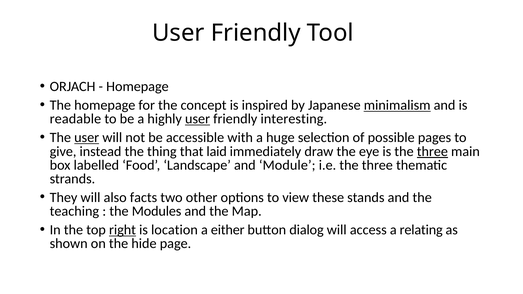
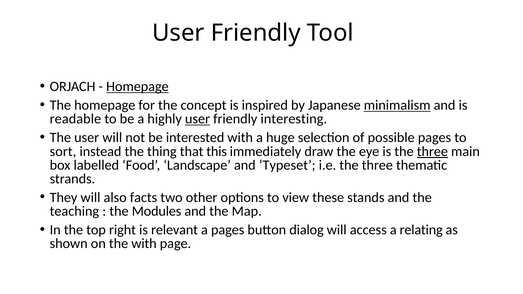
Homepage underline: none -> present (137, 87)
user underline: present -> none (87, 138)
accessible: accessible -> interested (195, 138)
give: give -> sort (63, 151)
laid: laid -> this (217, 151)
Module: Module -> Typeset (287, 165)
right underline: present -> none (122, 230)
location: location -> relevant (175, 230)
a either: either -> pages (228, 230)
the hide: hide -> with (144, 244)
